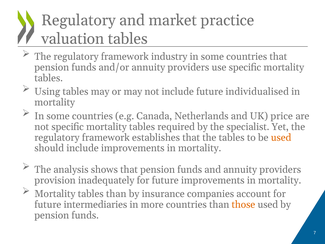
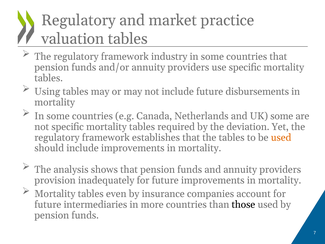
individualised: individualised -> disbursements (257, 92)
UK price: price -> some (282, 116)
specialist: specialist -> deviation (248, 127)
tables than: than -> even (116, 194)
those colour: orange -> black (243, 204)
